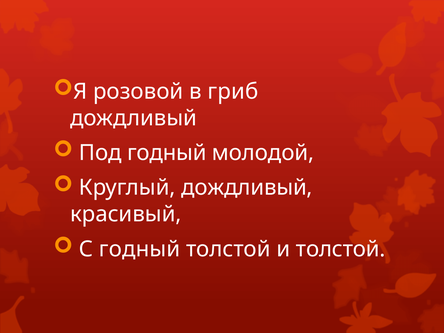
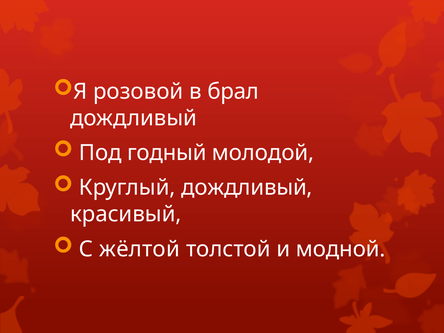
гриб: гриб -> брал (233, 91)
С годный: годный -> жёлтой (140, 249)
и толстой: толстой -> модной (341, 249)
